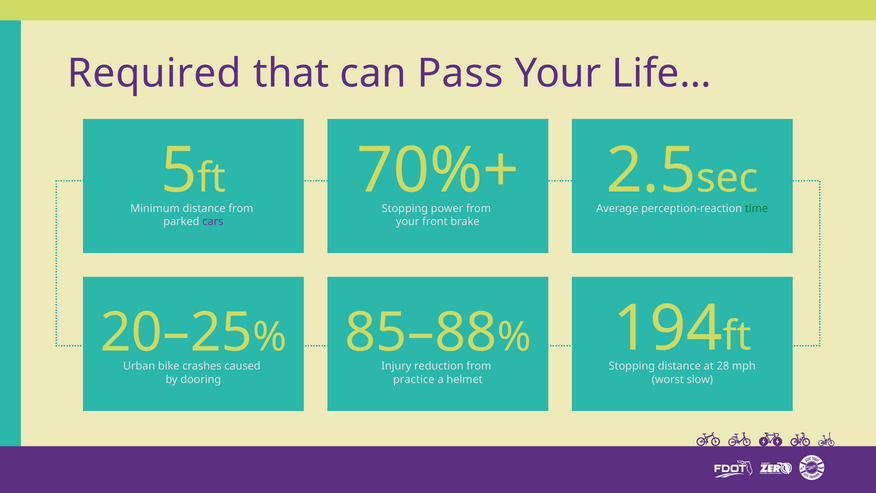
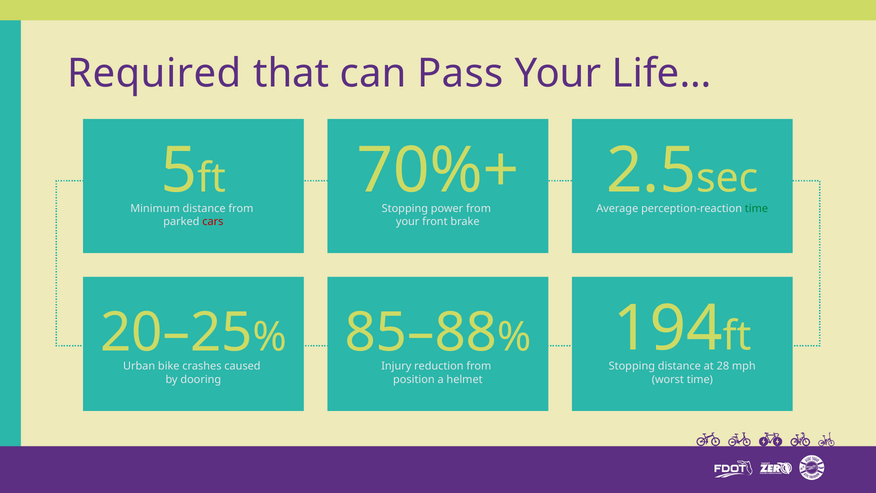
cars colour: purple -> red (213, 221)
practice: practice -> position (414, 379)
worst slow: slow -> time (700, 379)
